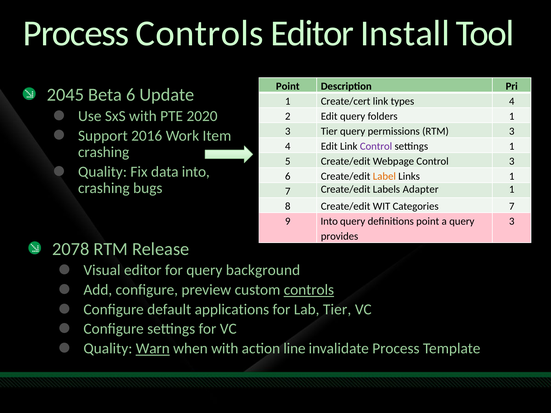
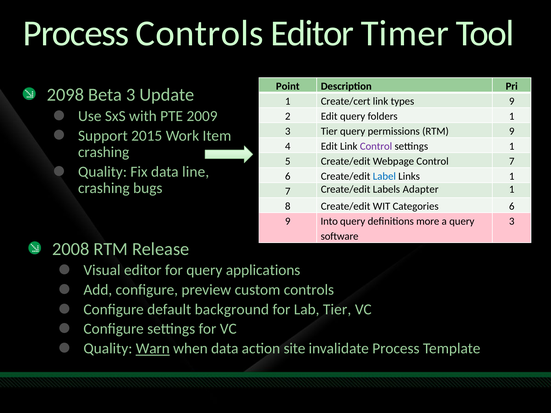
Install: Install -> Timer (405, 33)
2045: 2045 -> 2098 (65, 95)
Beta 6: 6 -> 3 (131, 95)
types 4: 4 -> 9 (512, 101)
2020: 2020 -> 2009 (202, 116)
RTM 3: 3 -> 9 (512, 131)
2016: 2016 -> 2015 (147, 136)
Control 3: 3 -> 7 (512, 161)
data into: into -> line (196, 172)
Label colour: orange -> blue (384, 176)
Categories 7: 7 -> 6 (512, 206)
definitions point: point -> more (428, 221)
provides: provides -> software (340, 236)
2078: 2078 -> 2008 (71, 249)
background: background -> applications (263, 270)
controls underline: present -> none (309, 290)
applications: applications -> background (232, 310)
when with: with -> data (225, 349)
line: line -> site (294, 349)
